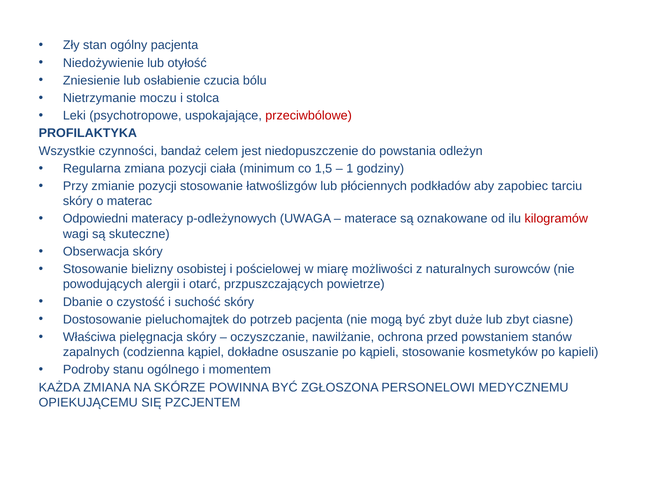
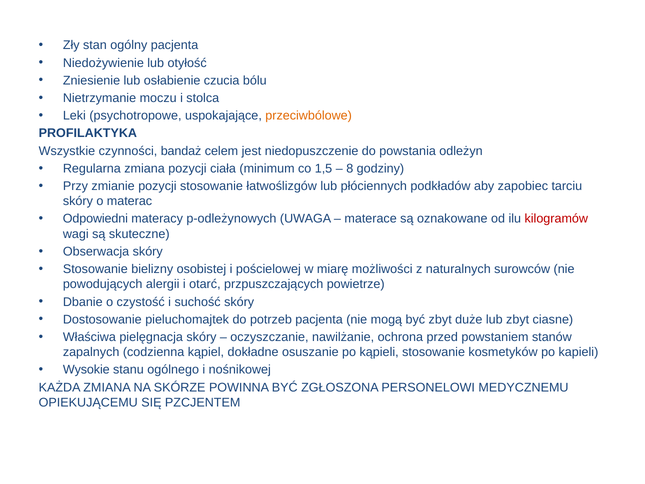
przeciwbólowe colour: red -> orange (309, 116)
1: 1 -> 8 (350, 168)
Podroby: Podroby -> Wysokie (86, 370)
momentem: momentem -> nośnikowej (240, 370)
